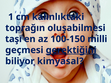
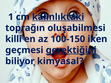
kalınlıktaki underline: none -> present (58, 17)
taşı: taşı -> killi (13, 39)
milli: milli -> iken (97, 39)
